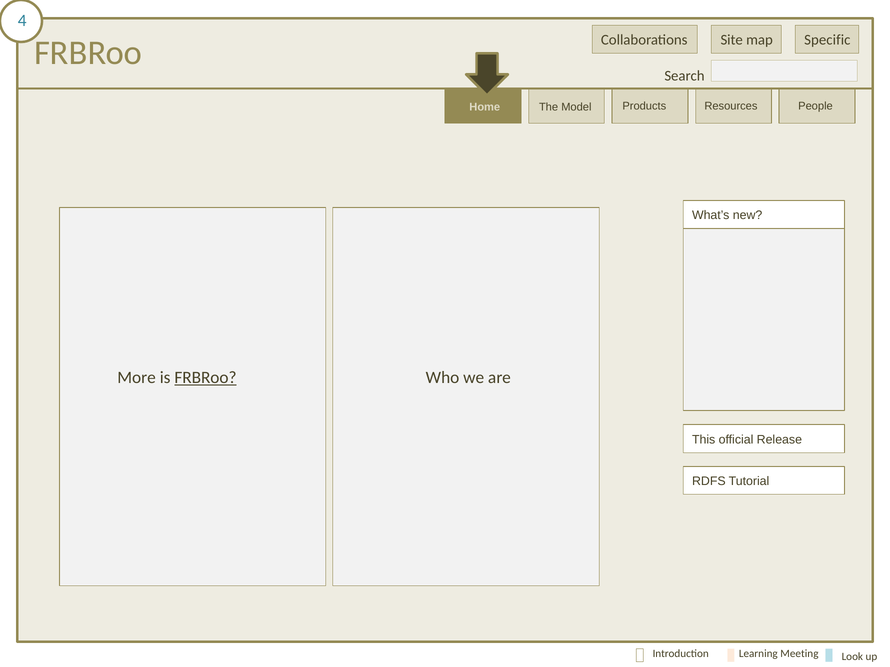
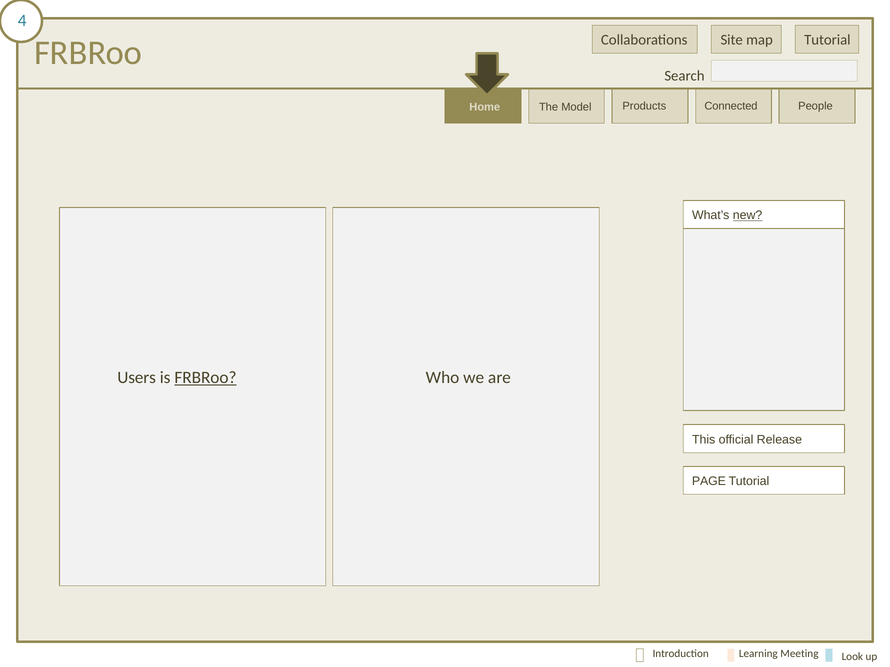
Specific: Specific -> Tutorial (827, 40)
Resources: Resources -> Connected (731, 106)
new underline: none -> present (748, 216)
More: More -> Users (137, 378)
RDFS: RDFS -> PAGE (709, 482)
